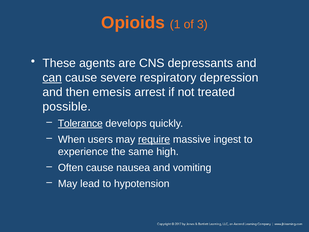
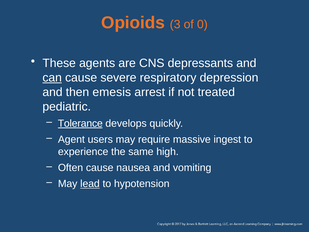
1: 1 -> 3 (175, 24)
3: 3 -> 0 (202, 24)
possible: possible -> pediatric (67, 106)
When: When -> Agent (71, 139)
require underline: present -> none (154, 139)
lead underline: none -> present (90, 184)
